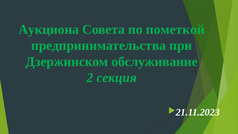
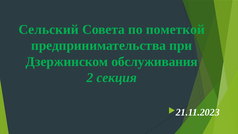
Аукциона: Аукциона -> Сельский (49, 29)
обслуживание: обслуживание -> обслуживания (155, 62)
